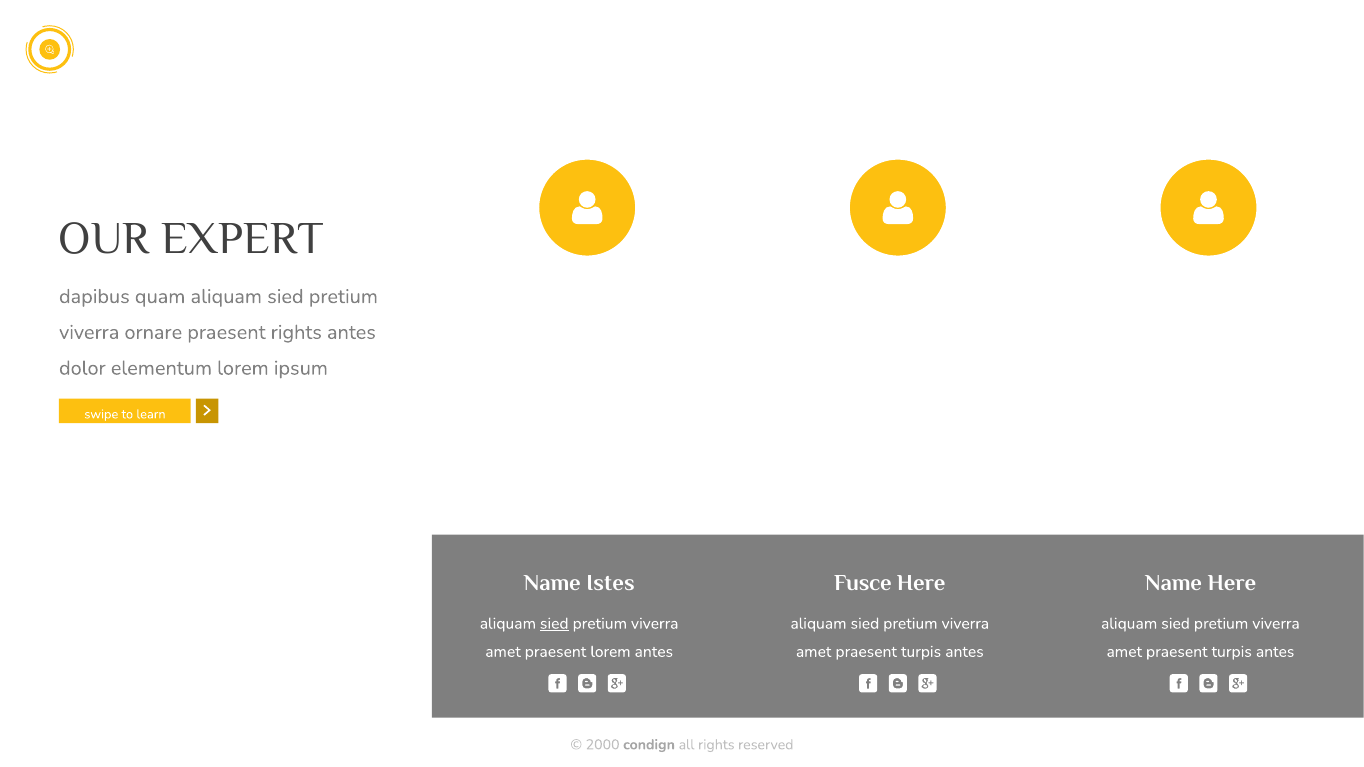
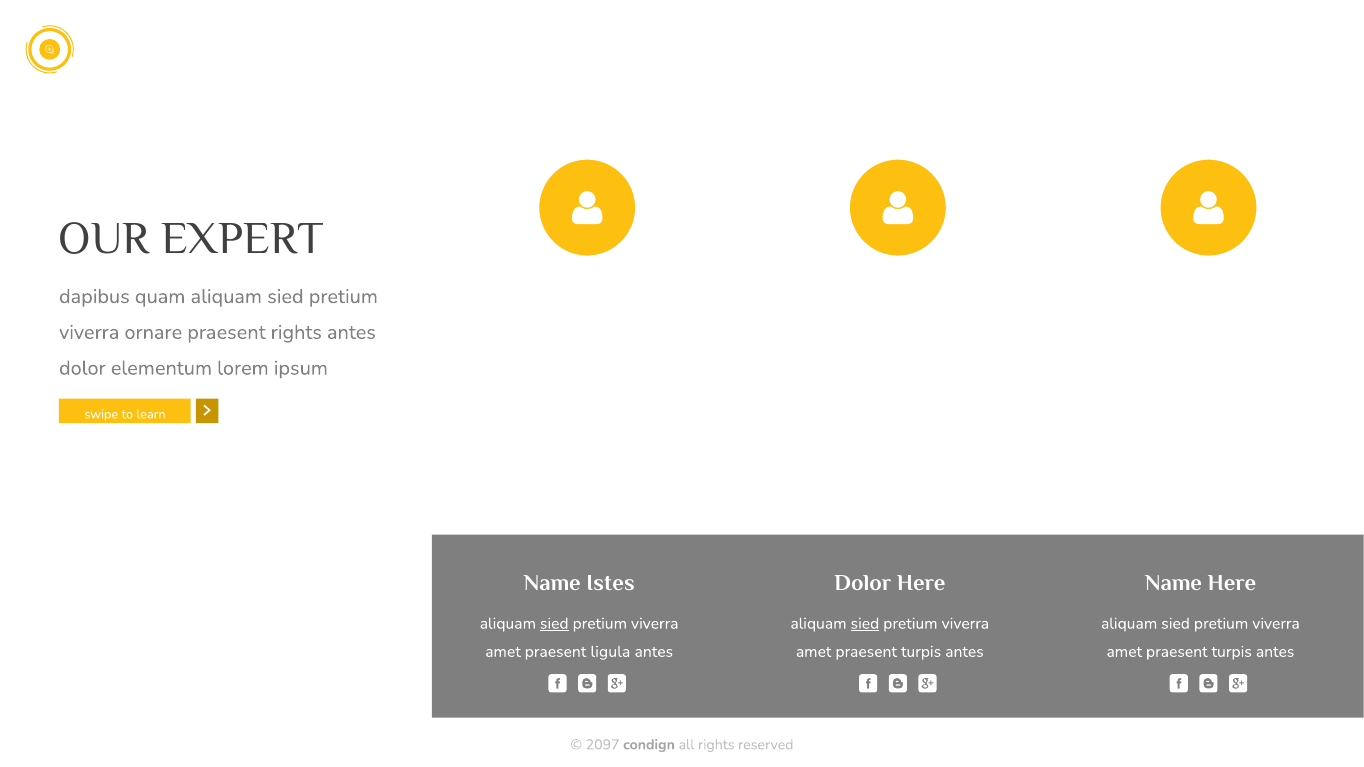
Fusce: Fusce -> Dolor (863, 584)
sied underline: none -> present (865, 624)
praesent lorem: lorem -> ligula (610, 652)
2000: 2000 -> 2097 (603, 745)
